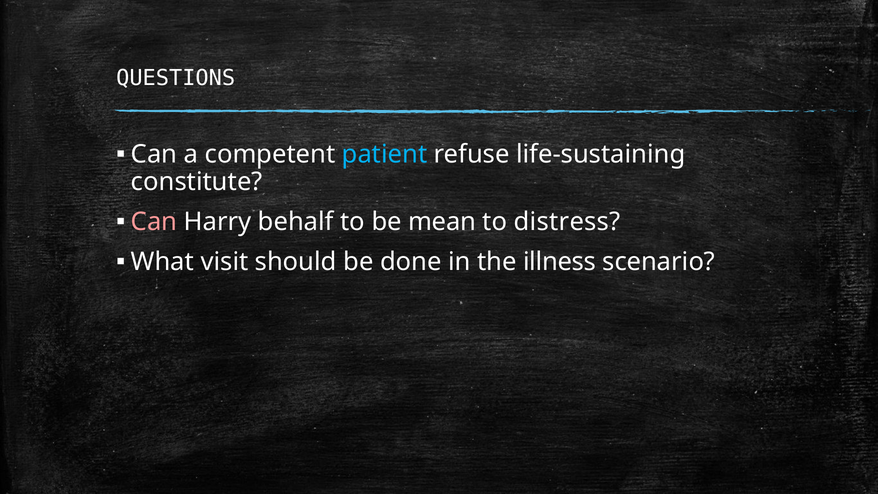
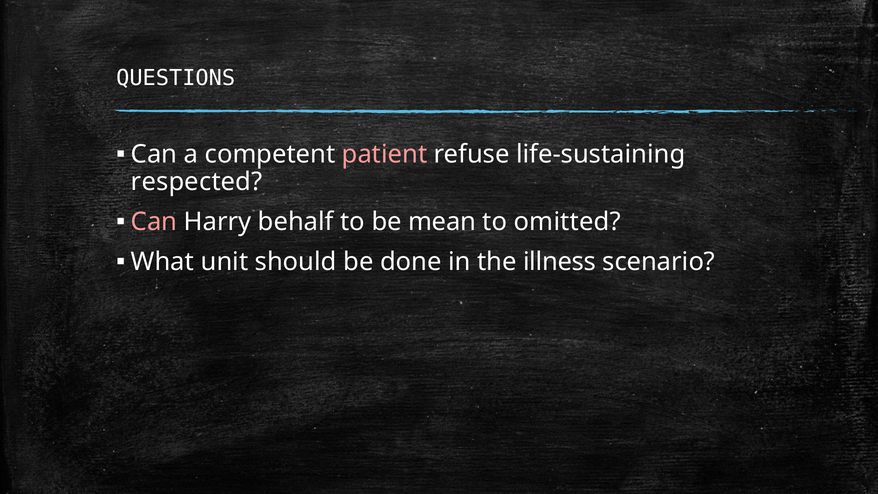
patient colour: light blue -> pink (385, 154)
constitute: constitute -> respected (197, 182)
distress: distress -> omitted (567, 222)
visit: visit -> unit (224, 262)
